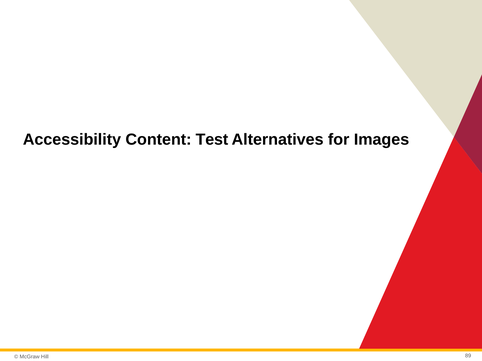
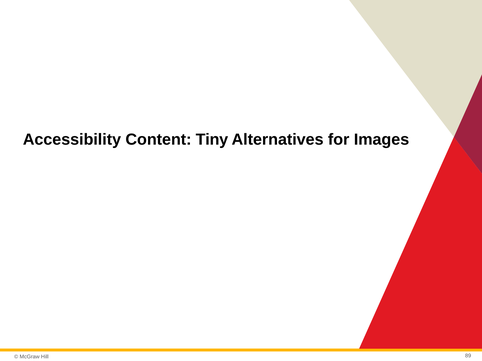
Test: Test -> Tiny (212, 140)
